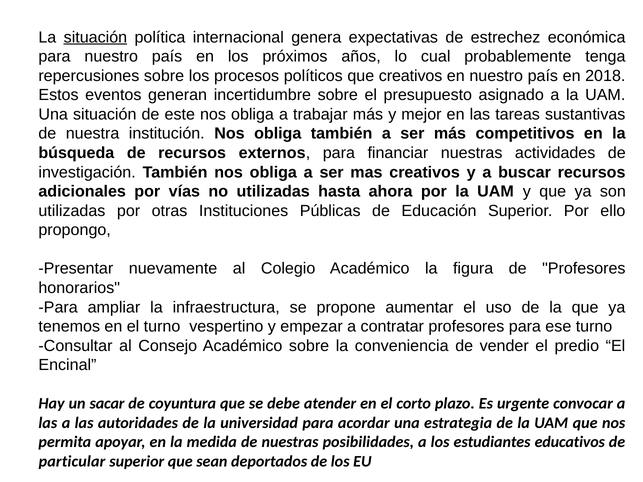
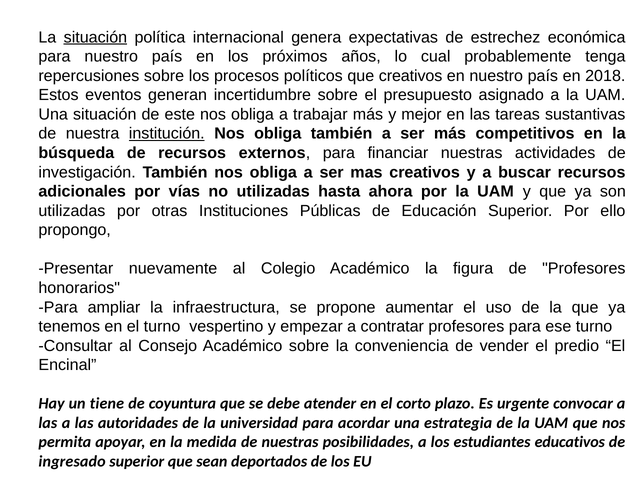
institución underline: none -> present (167, 134)
sacar: sacar -> tiene (107, 404)
particular: particular -> ingresado (72, 462)
